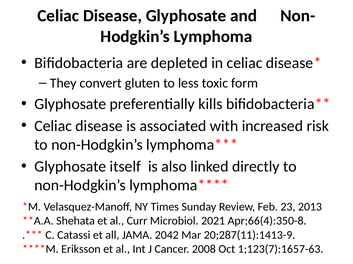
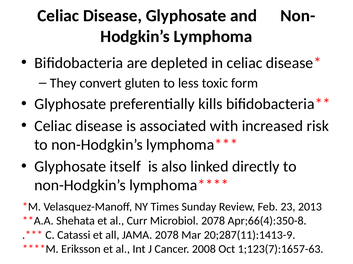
Microbiol 2021: 2021 -> 2078 (213, 221)
JAMA 2042: 2042 -> 2078 (167, 236)
